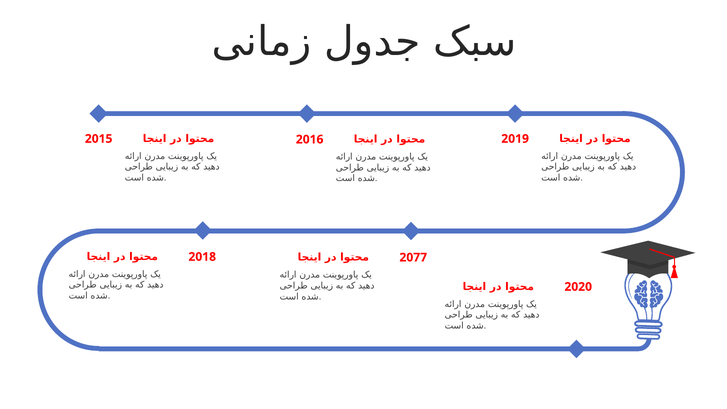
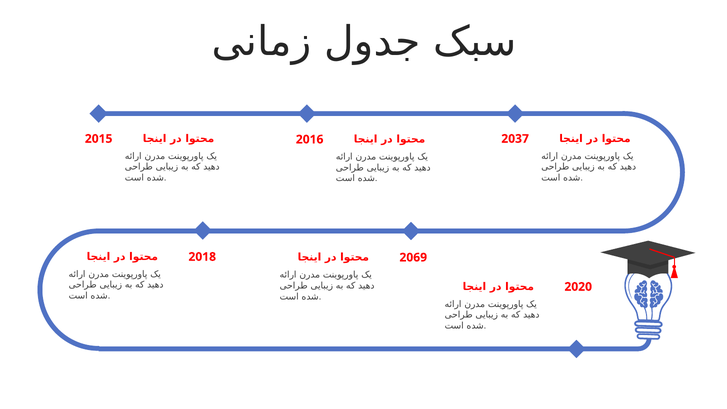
2019: 2019 -> 2037 (515, 139)
2077: 2077 -> 2069 (413, 257)
